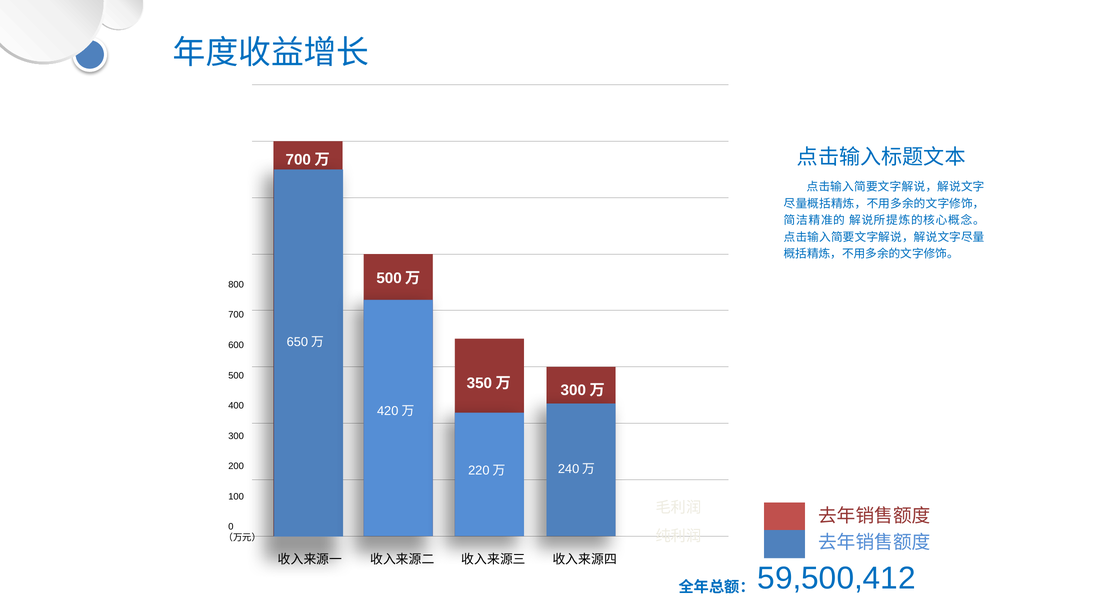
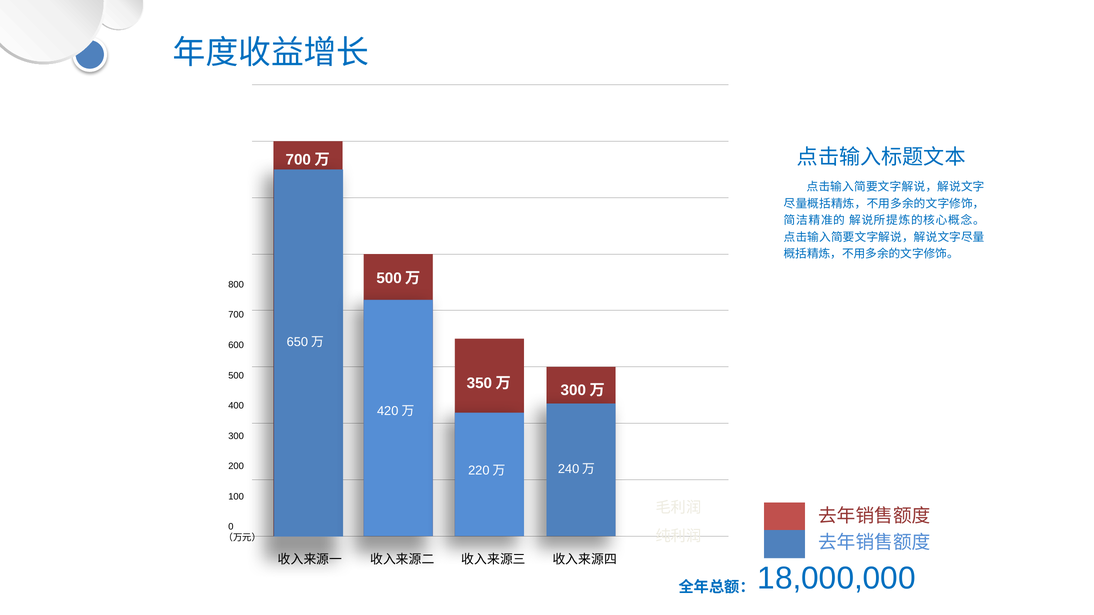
59,500,412: 59,500,412 -> 18,000,000 (837, 579)
